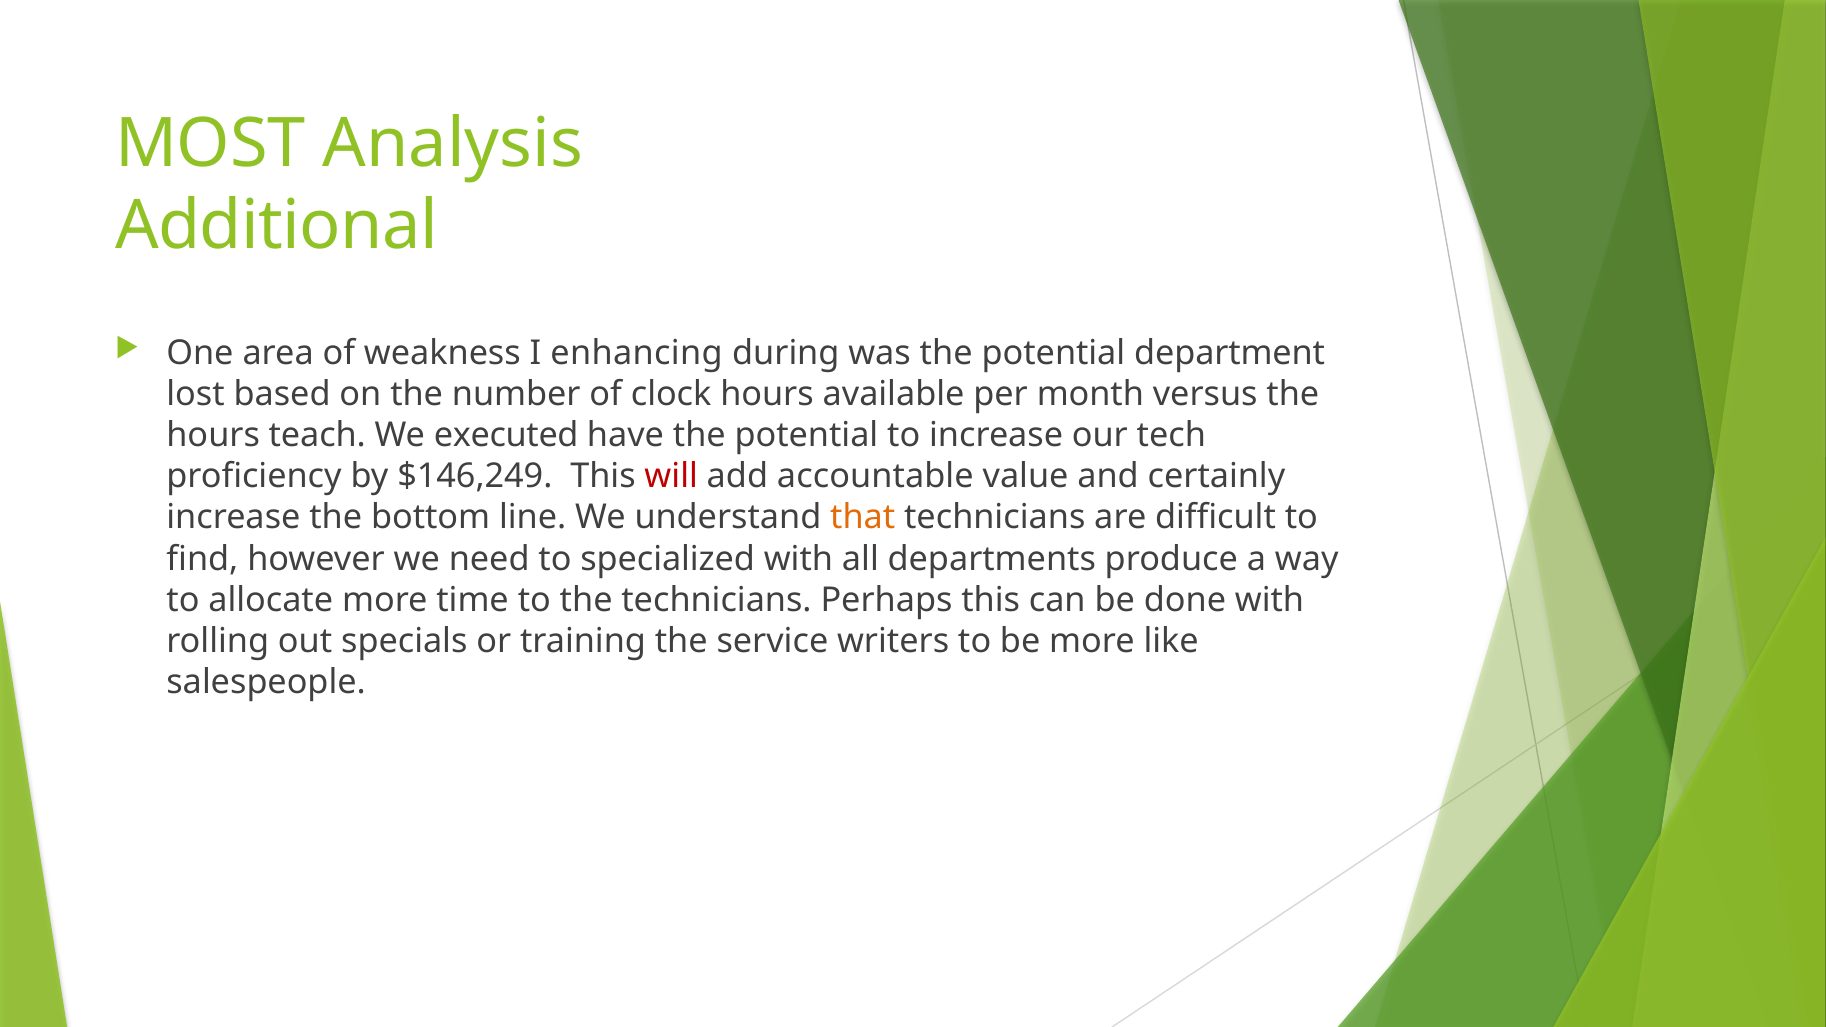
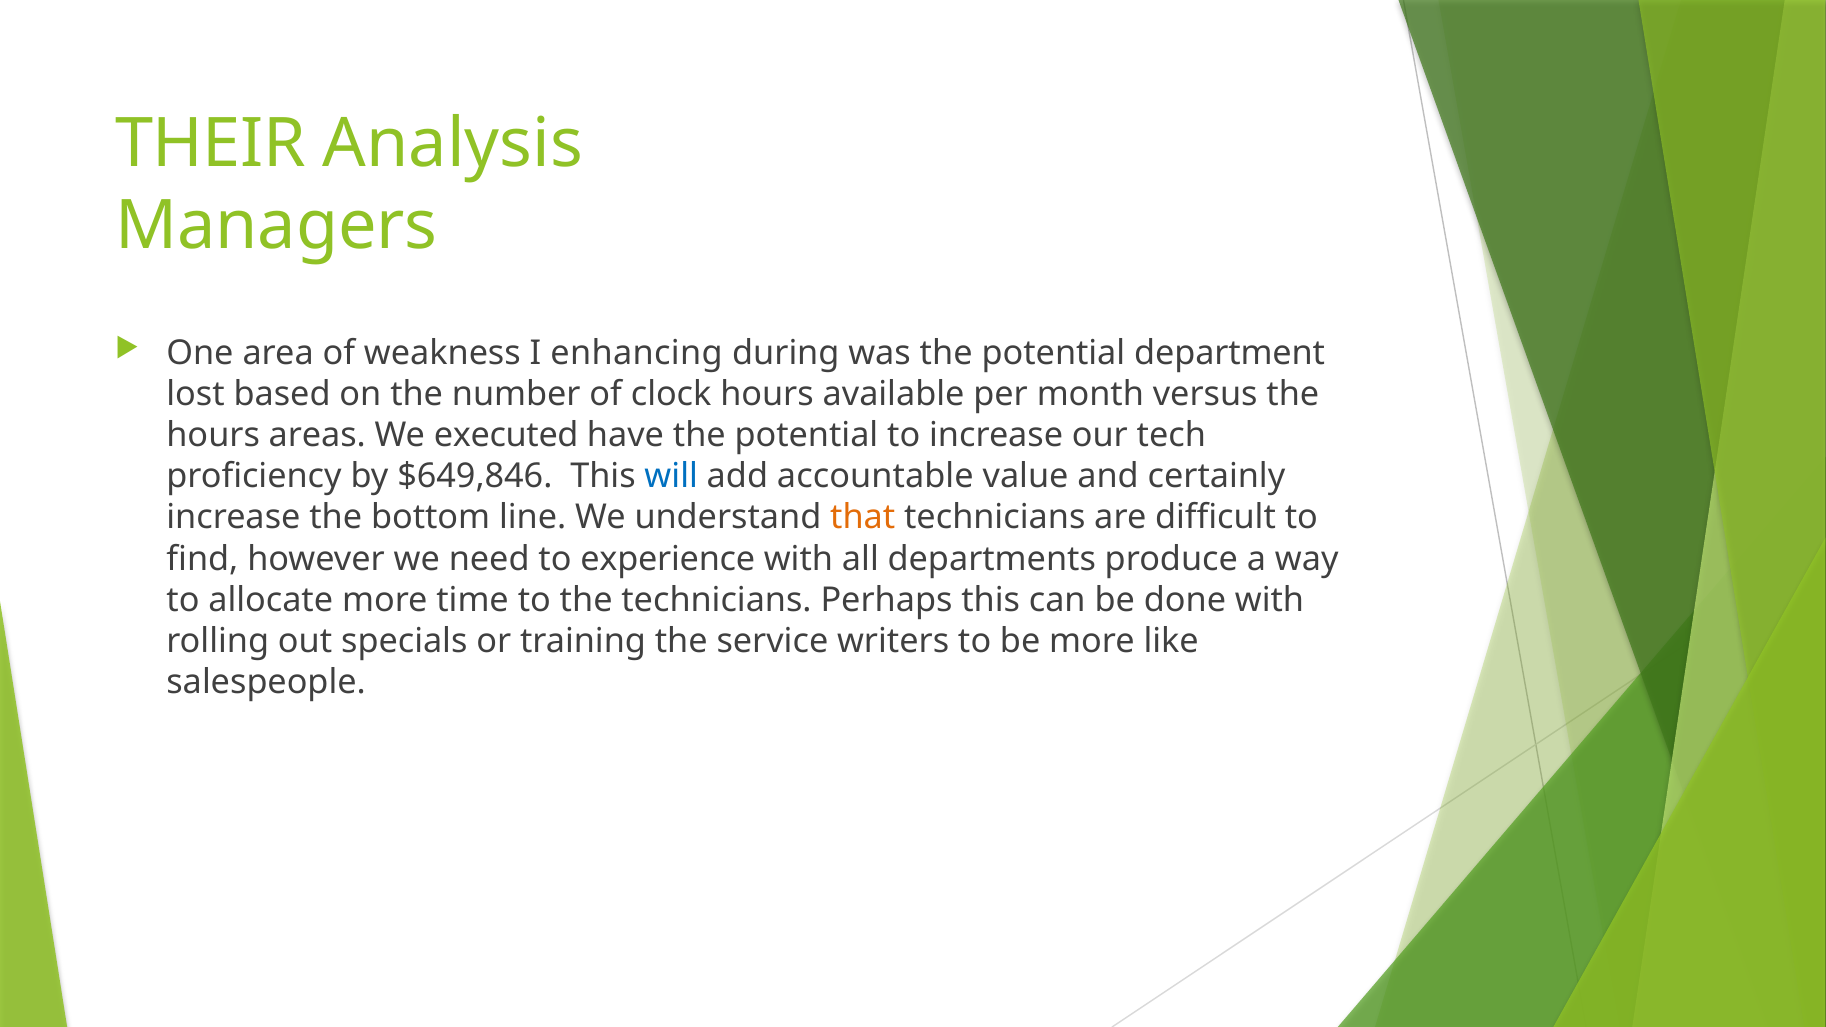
MOST: MOST -> THEIR (210, 144)
Additional: Additional -> Managers (276, 226)
teach: teach -> areas (317, 436)
$146,249: $146,249 -> $649,846 (475, 477)
will colour: red -> blue (671, 477)
specialized: specialized -> experience (668, 559)
